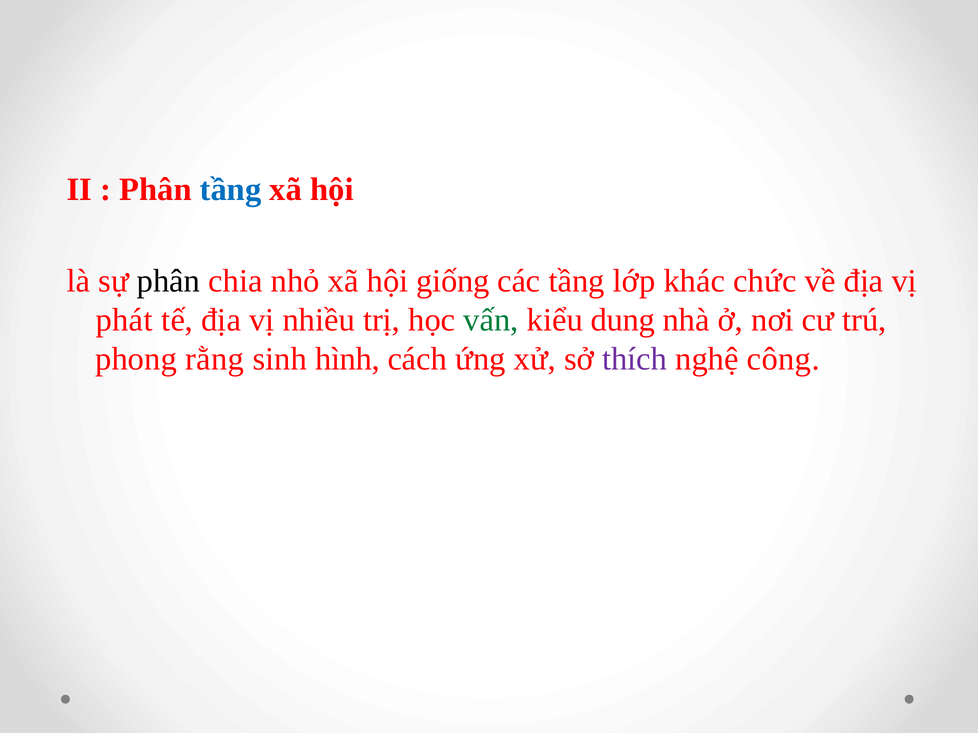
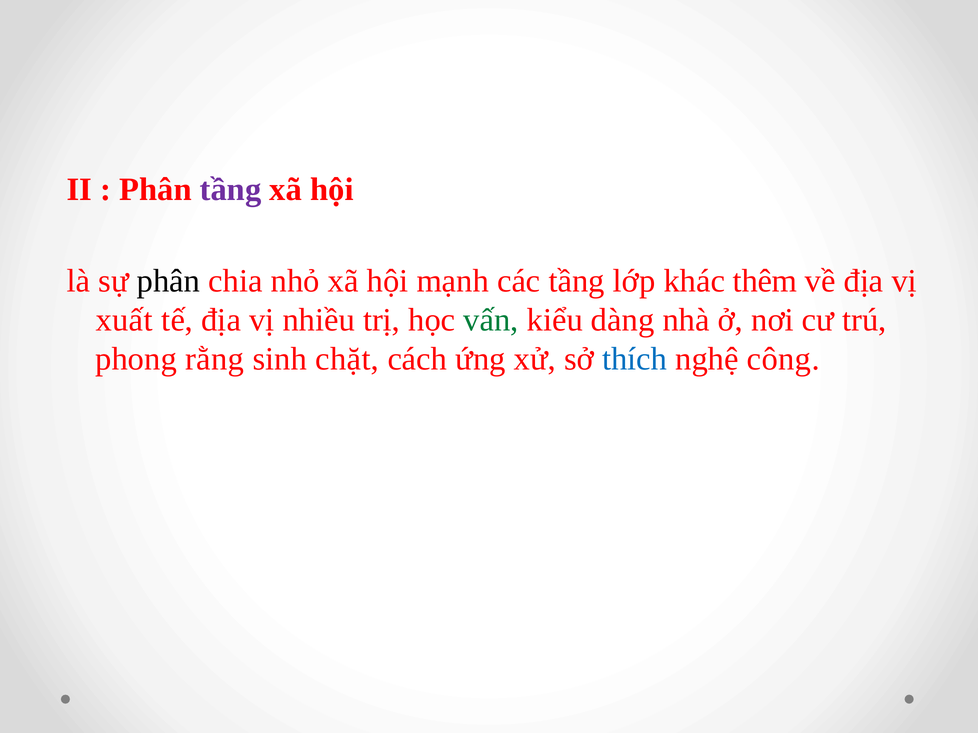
tầng colour: blue -> purple (231, 190)
giống: giống -> mạnh (453, 281)
chức: chức -> thêm (765, 281)
phát: phát -> xuất (124, 320)
dung: dung -> dàng (623, 320)
hình: hình -> chặt (347, 359)
thích colour: purple -> blue (635, 359)
